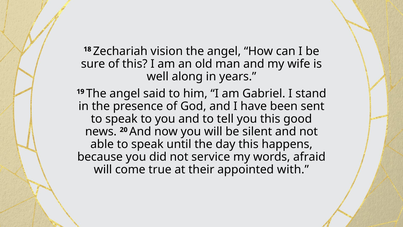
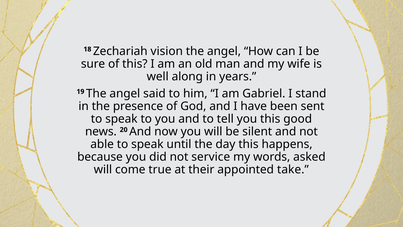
afraid: afraid -> asked (309, 157)
with: with -> take (293, 170)
